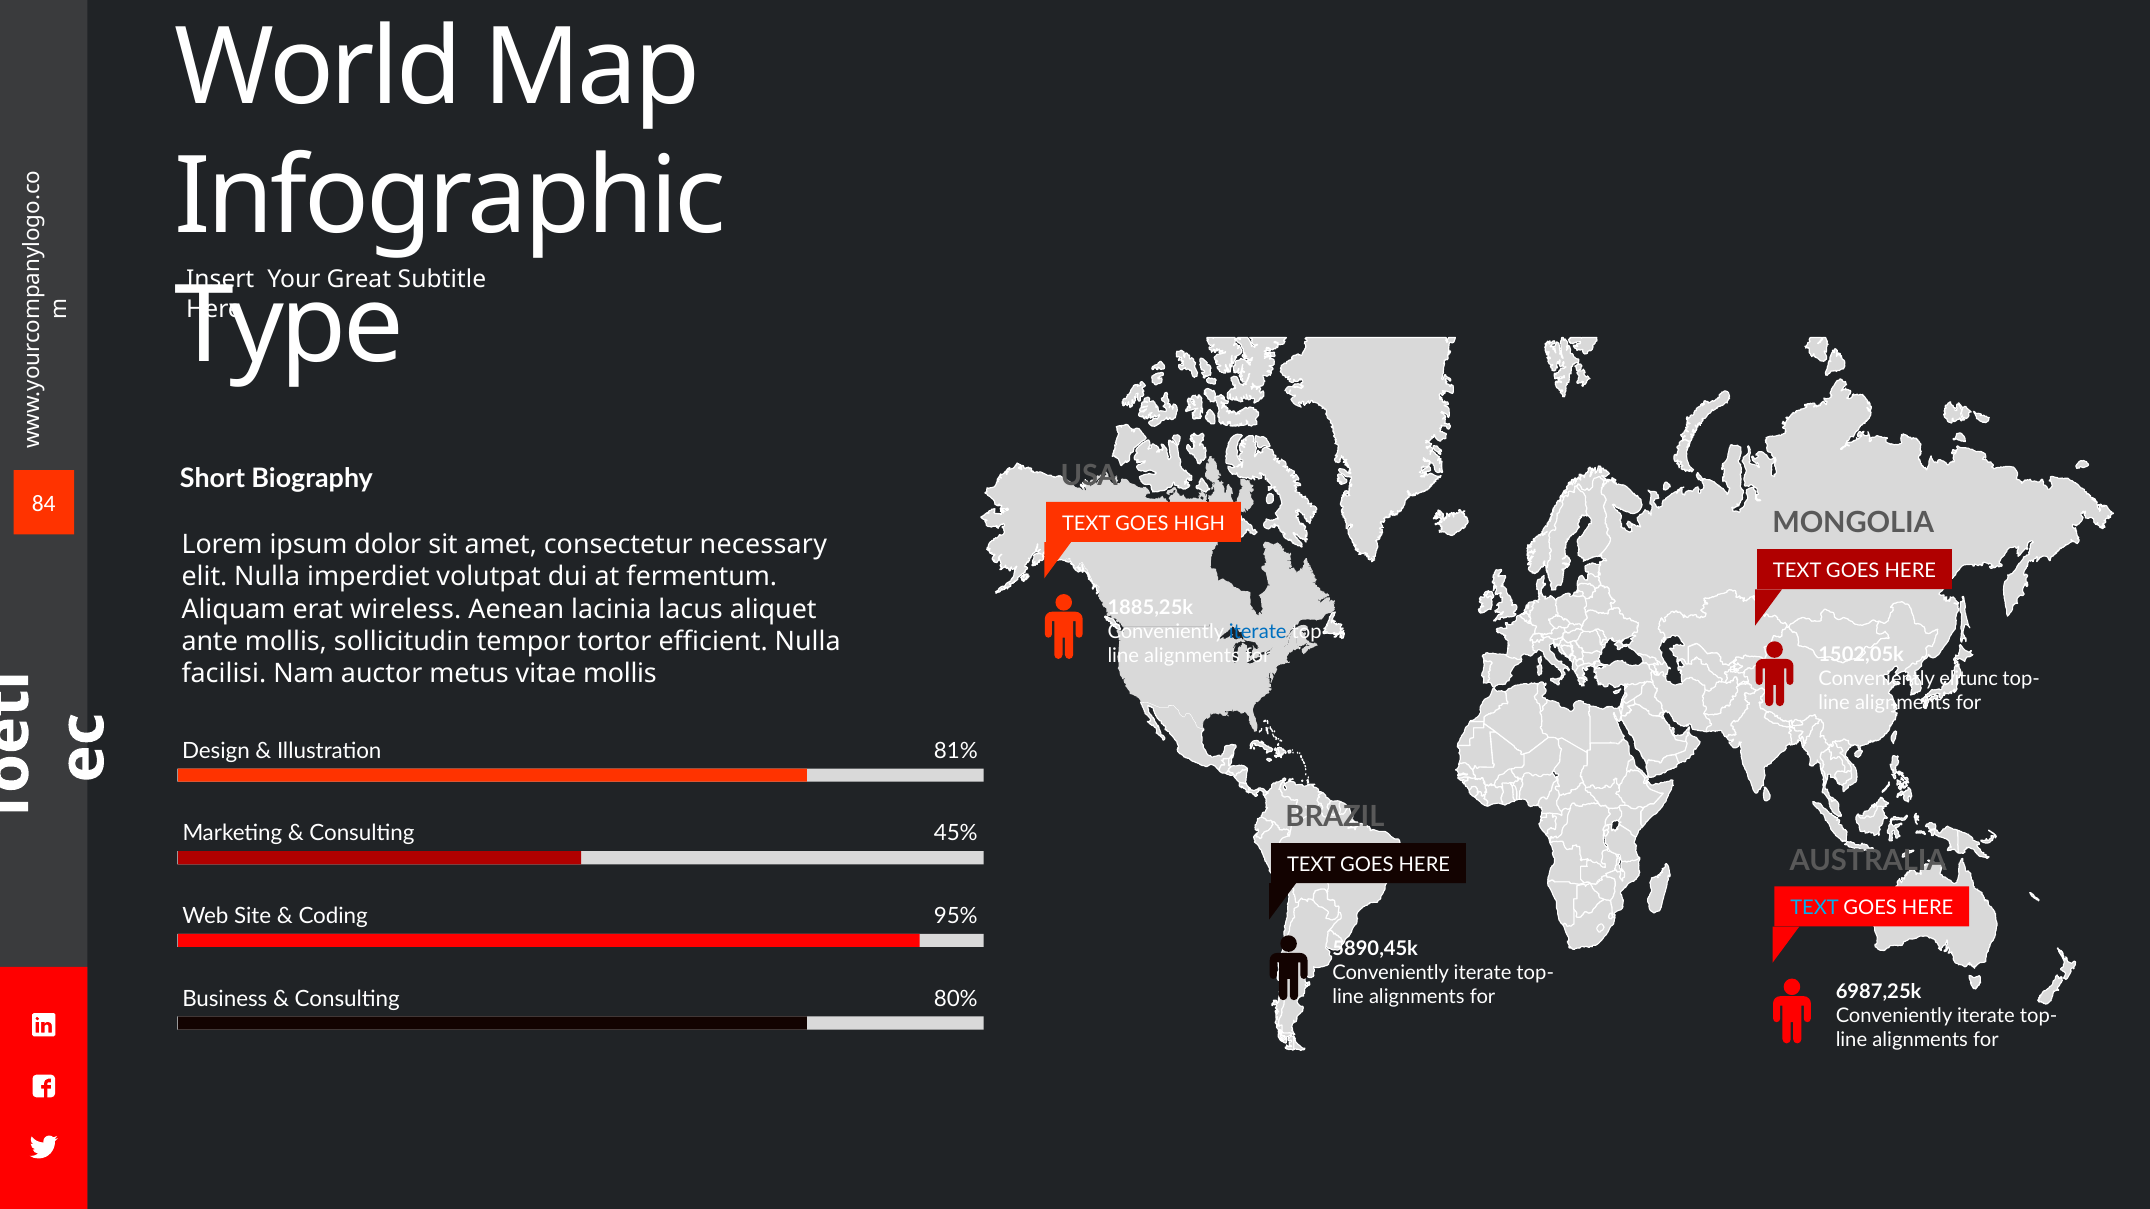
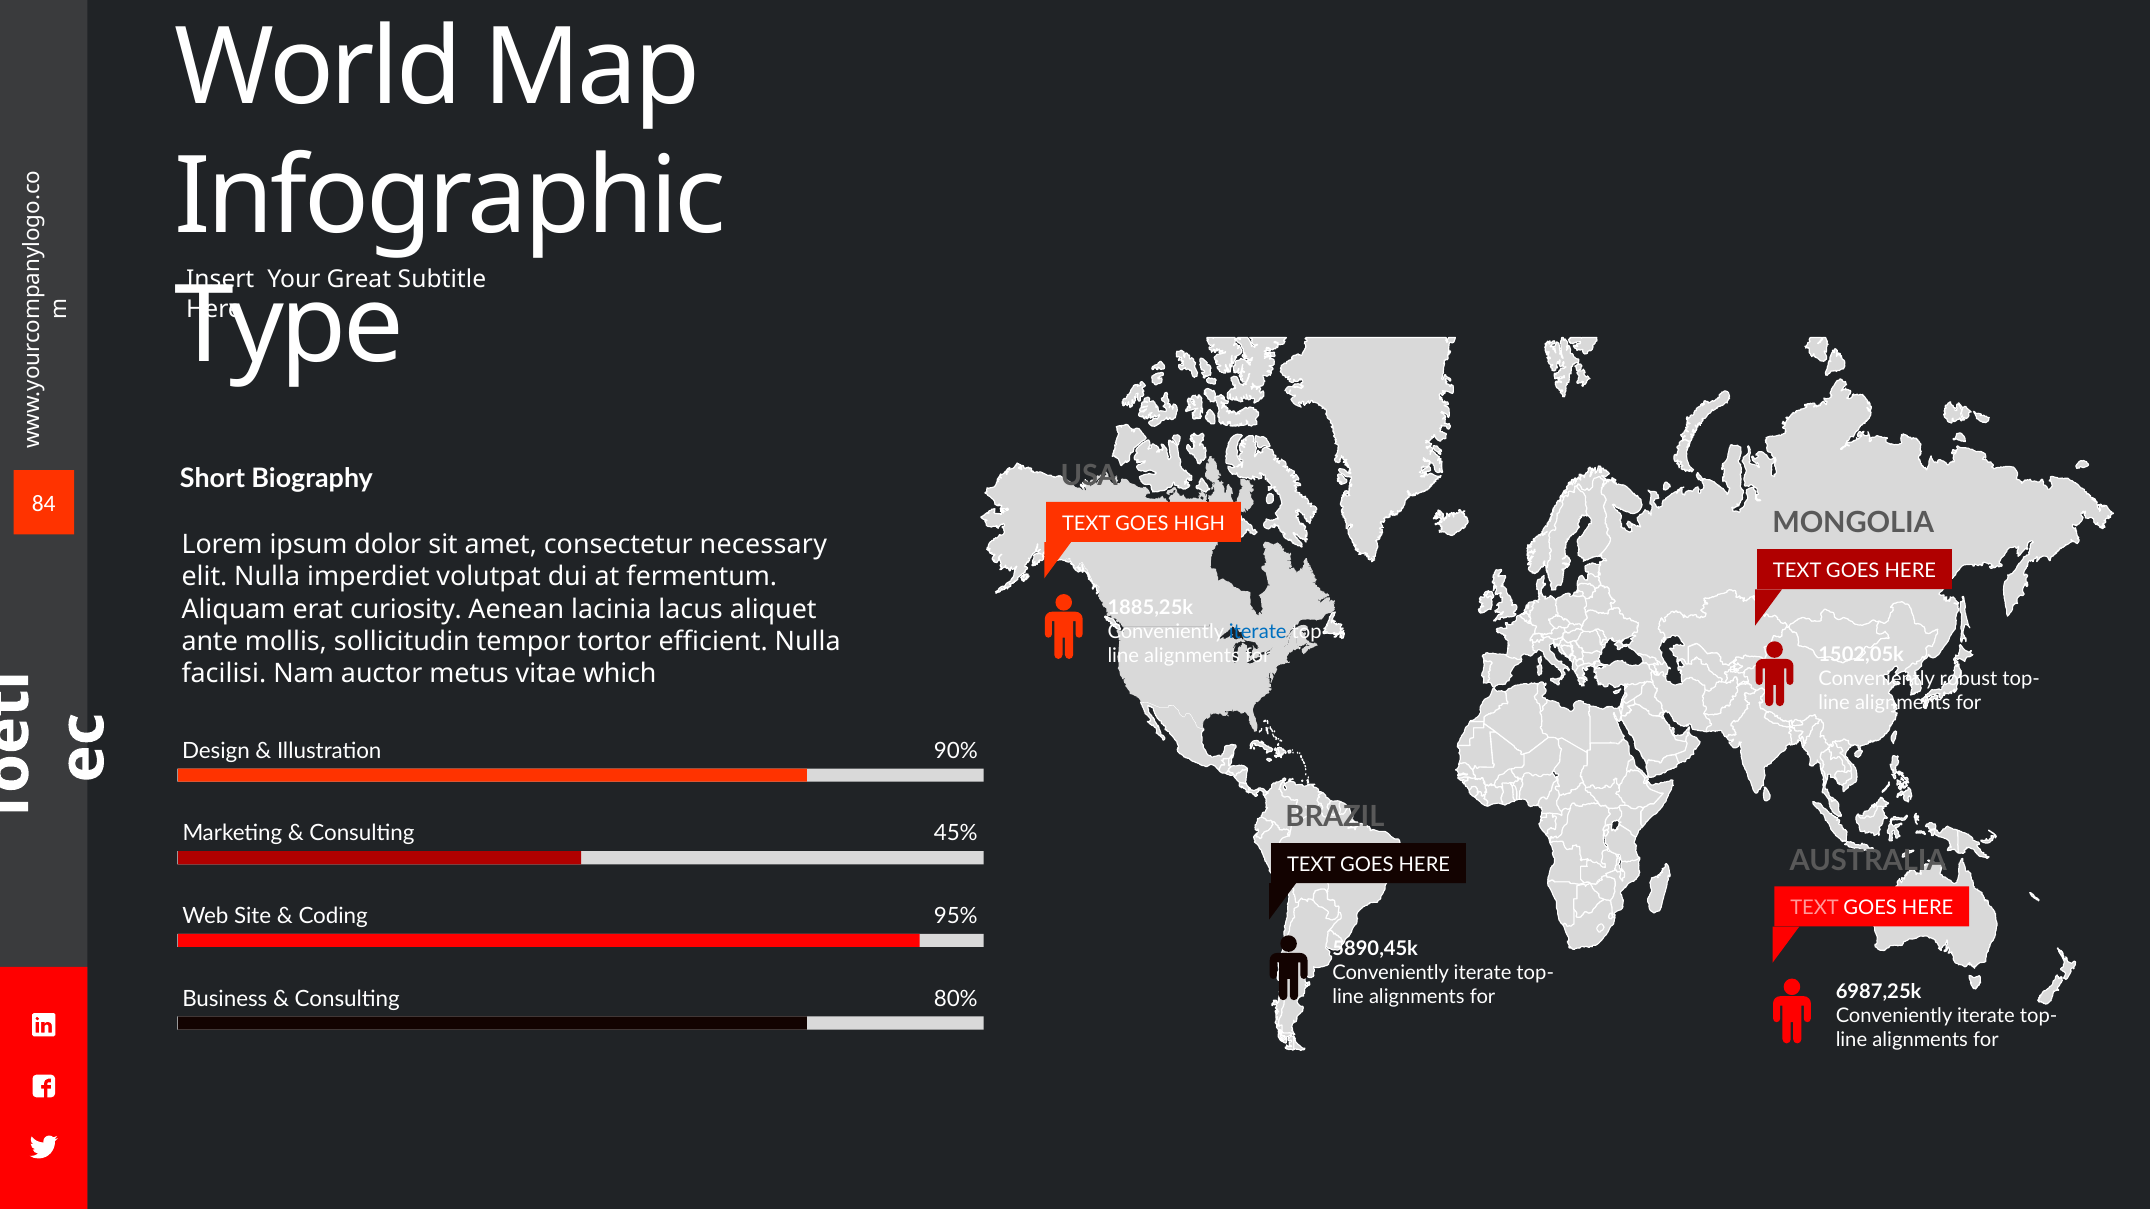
wireless: wireless -> curiosity (406, 609)
vitae mollis: mollis -> which (620, 674)
elitunc: elitunc -> robust (1969, 679)
81%: 81% -> 90% (956, 751)
TEXT colour: light blue -> pink (1815, 908)
